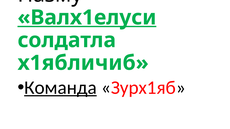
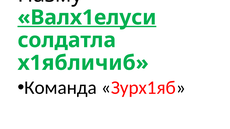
Команда underline: present -> none (60, 88)
